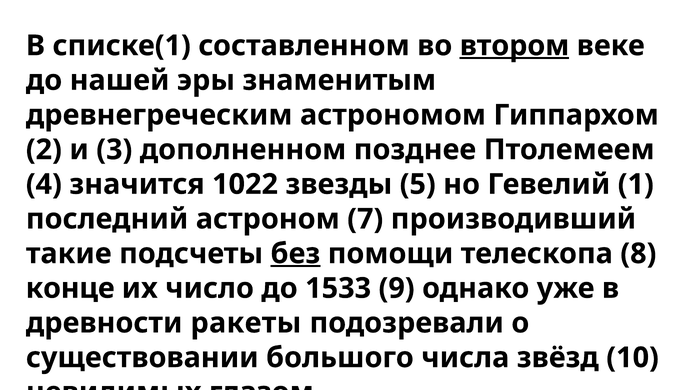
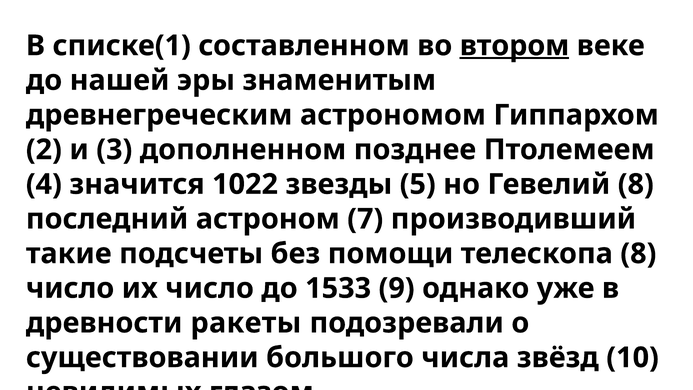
Гевелий 1: 1 -> 8 (636, 184)
без underline: present -> none (295, 254)
конце: конце -> число (70, 288)
